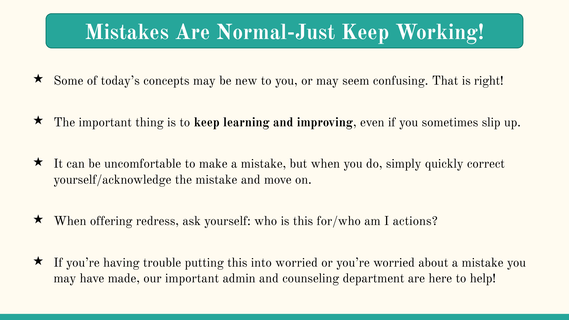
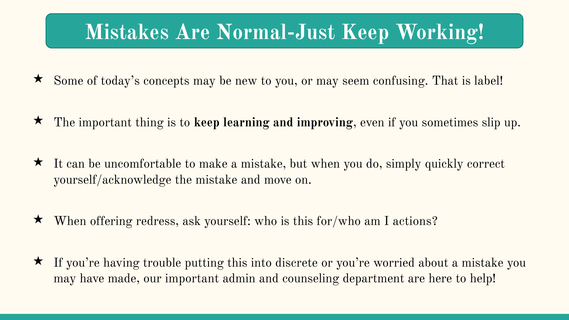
right: right -> label (489, 81)
into worried: worried -> discrete (297, 263)
